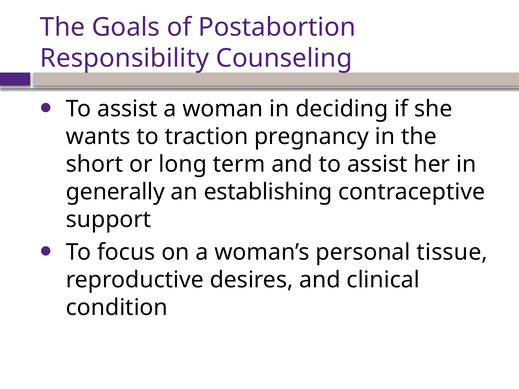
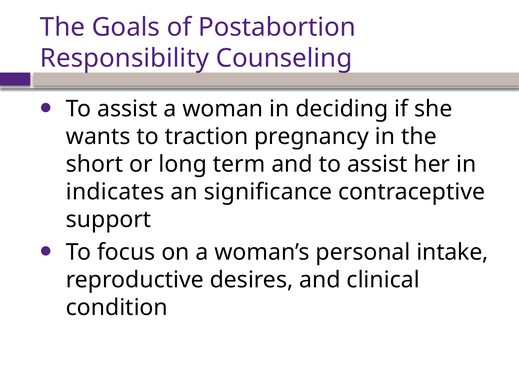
generally: generally -> indicates (115, 192)
establishing: establishing -> significance (268, 192)
tissue: tissue -> intake (452, 252)
